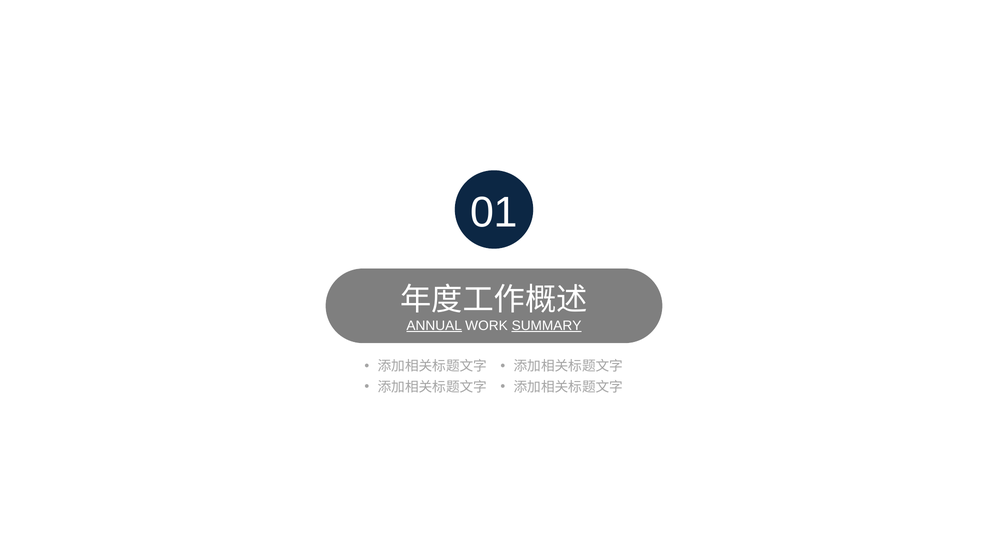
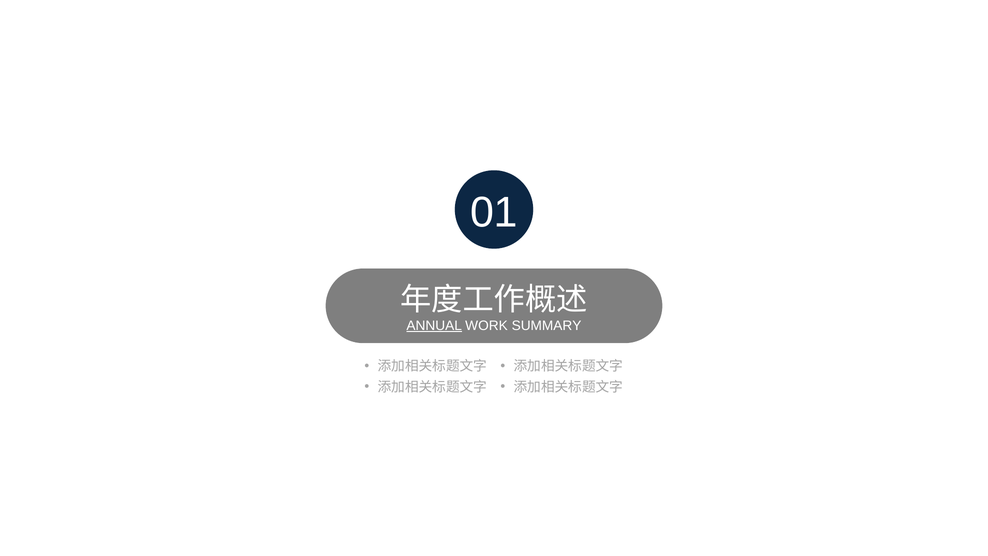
SUMMARY underline: present -> none (547, 325)
